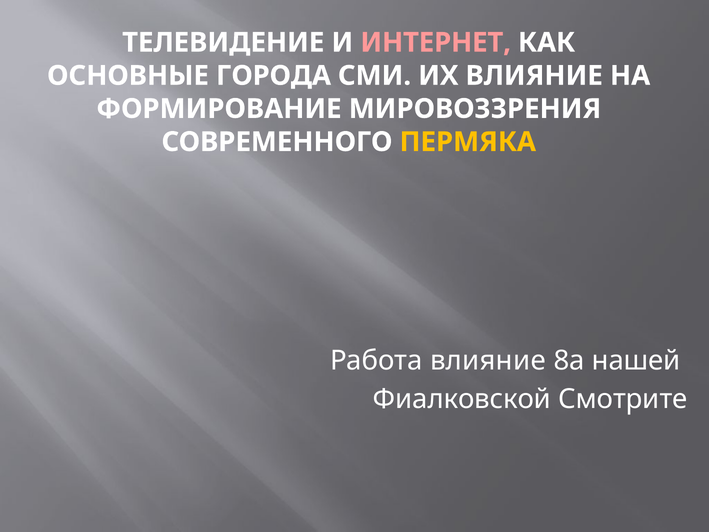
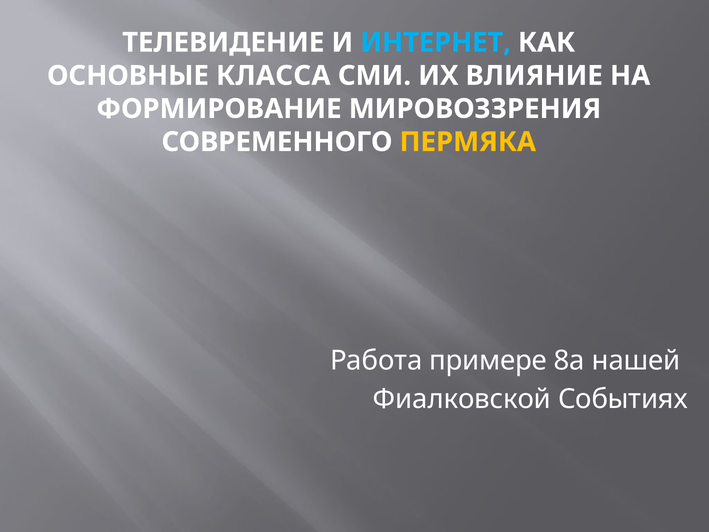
ИНТЕРНЕТ colour: pink -> light blue (436, 43)
ГОРОДА: ГОРОДА -> КЛАССА (273, 76)
Работа влияние: влияние -> примере (488, 360)
Смотрите: Смотрите -> Событиях (623, 399)
